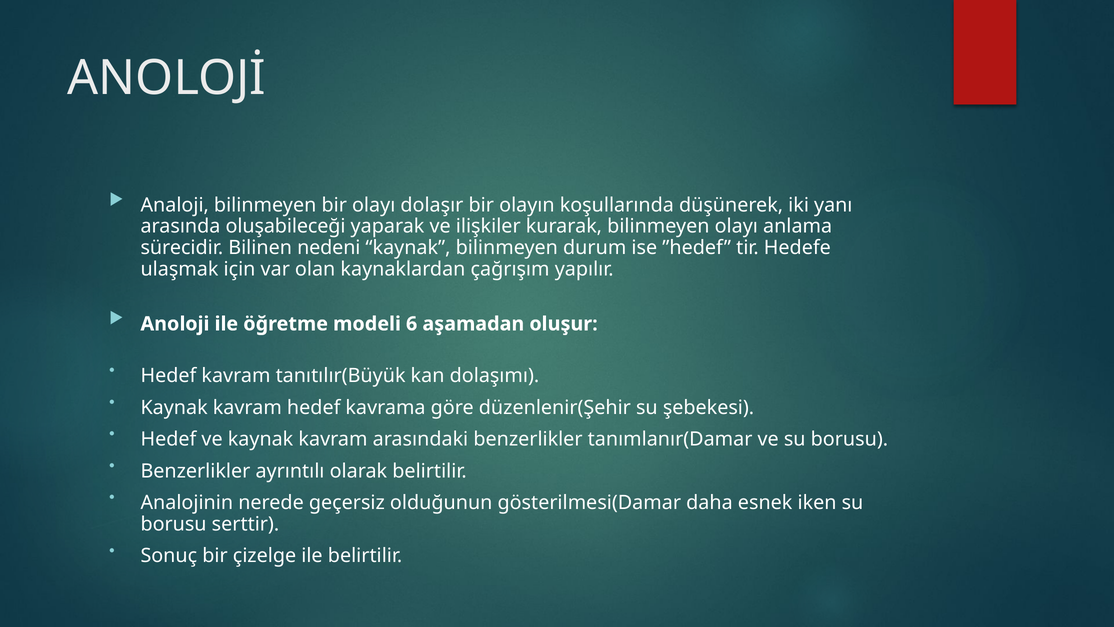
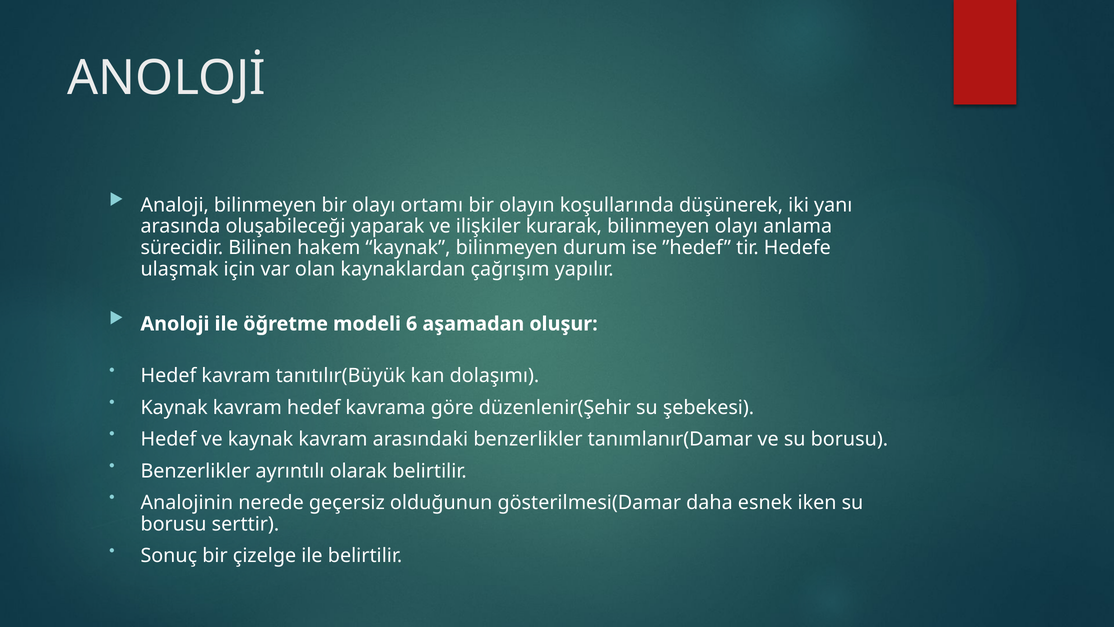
dolaşır: dolaşır -> ortamı (432, 205)
nedeni: nedeni -> hakem (329, 248)
